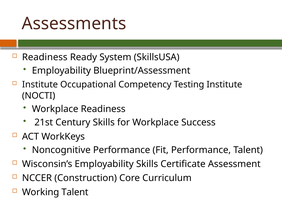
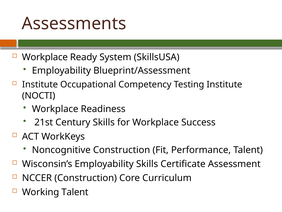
Readiness: Readiness -> Workplace (45, 57)
Noncognitive Performance: Performance -> Construction (122, 150)
